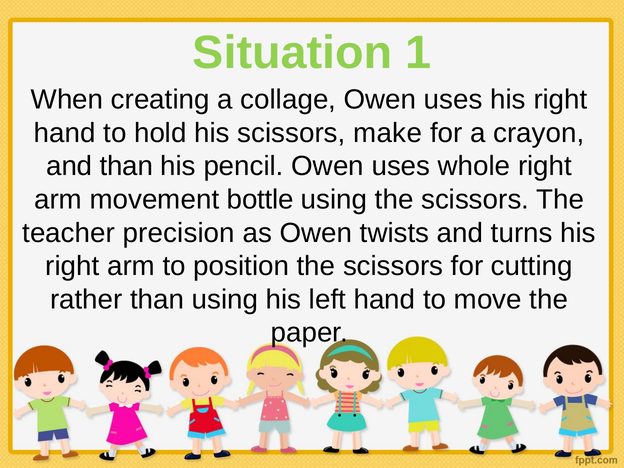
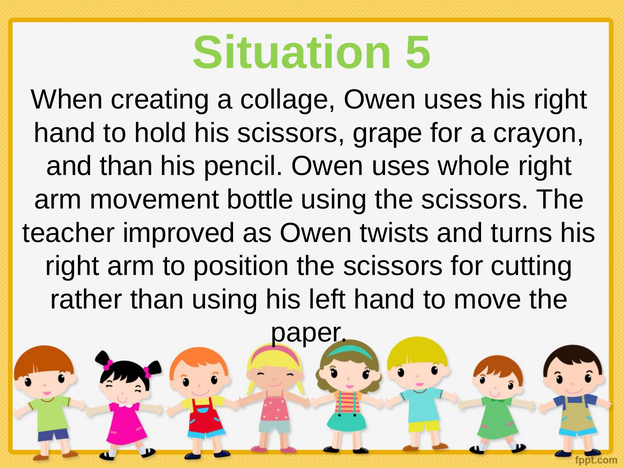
1: 1 -> 5 (418, 53)
make: make -> grape (388, 133)
precision: precision -> improved (179, 233)
